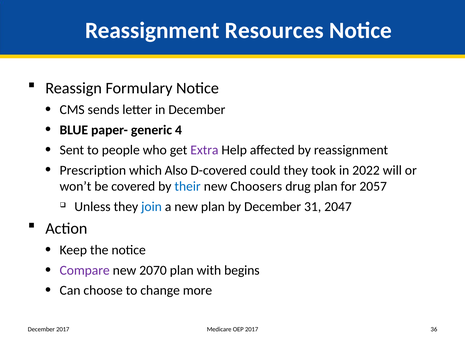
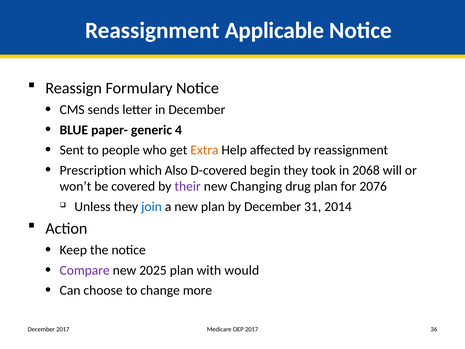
Resources: Resources -> Applicable (274, 31)
Extra colour: purple -> orange (204, 150)
could: could -> begin (265, 170)
2022: 2022 -> 2068 (366, 170)
their colour: blue -> purple (188, 186)
Choosers: Choosers -> Changing (256, 186)
2057: 2057 -> 2076 (373, 186)
2047: 2047 -> 2014 (338, 207)
2070: 2070 -> 2025 (153, 270)
begins: begins -> would (242, 270)
